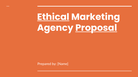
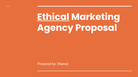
Proposal underline: present -> none (96, 28)
